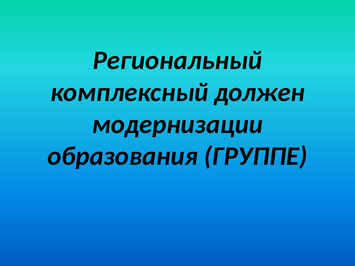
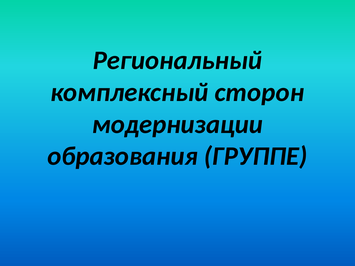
должен: должен -> сторон (259, 92)
